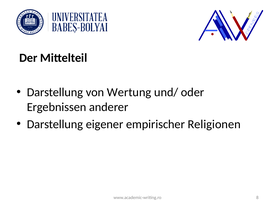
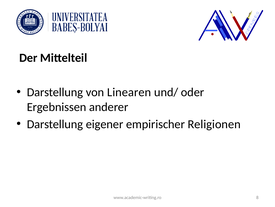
Wertung: Wertung -> Linearen (129, 92)
